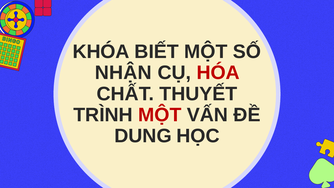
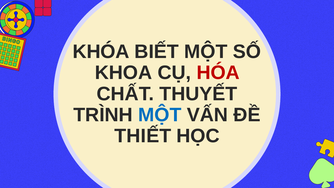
NHẬN: NHẬN -> KHOA (123, 73)
MỘT colour: red -> blue (160, 115)
DUNG: DUNG -> THIẾT (143, 136)
